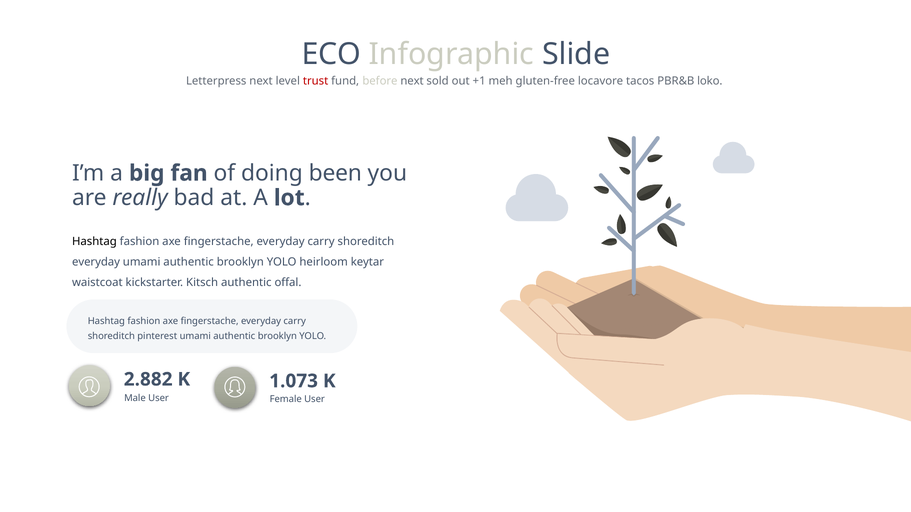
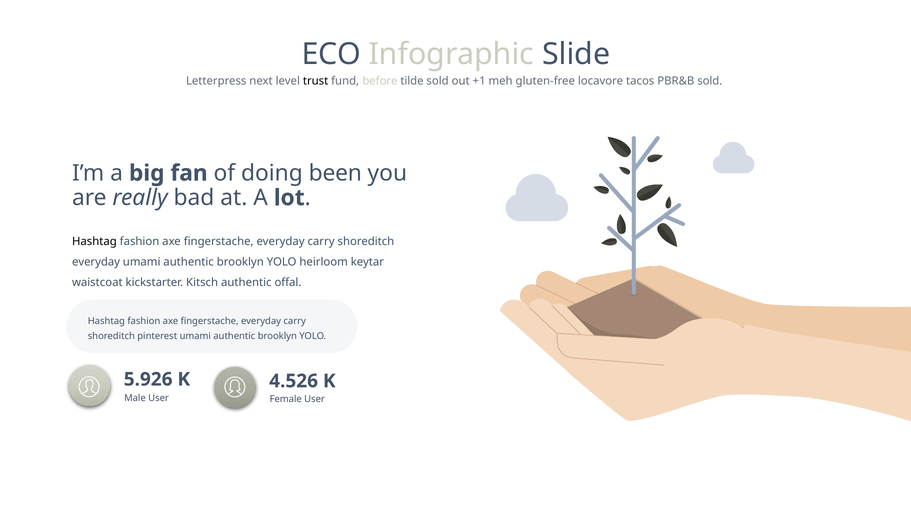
trust colour: red -> black (316, 81)
before next: next -> tilde (412, 81)
PBR&B loko: loko -> sold (710, 81)
2.882: 2.882 -> 5.926 (148, 380)
1.073: 1.073 -> 4.526 (294, 381)
